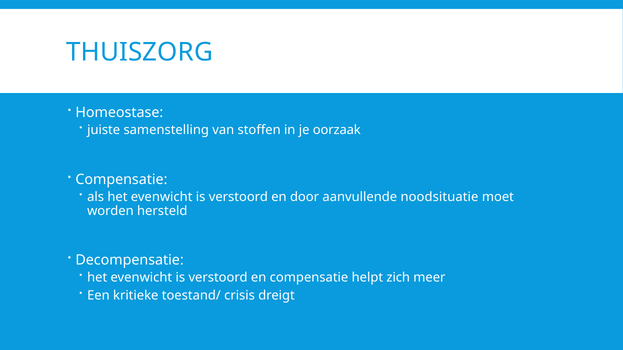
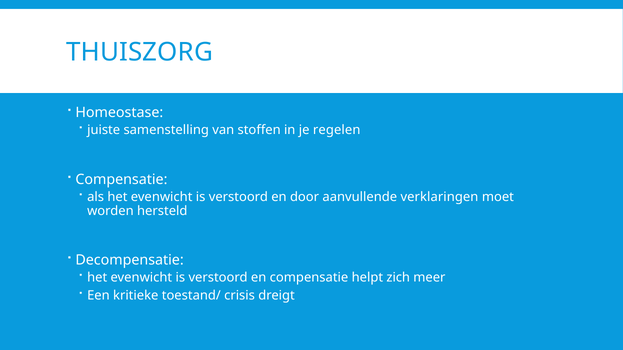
oorzaak: oorzaak -> regelen (337, 130)
noodsituatie: noodsituatie -> verklaringen (439, 197)
